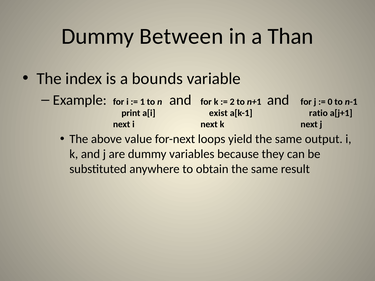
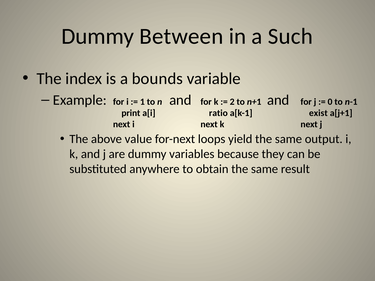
Than: Than -> Such (290, 36)
exist: exist -> ratio (218, 113)
ratio: ratio -> exist (318, 113)
